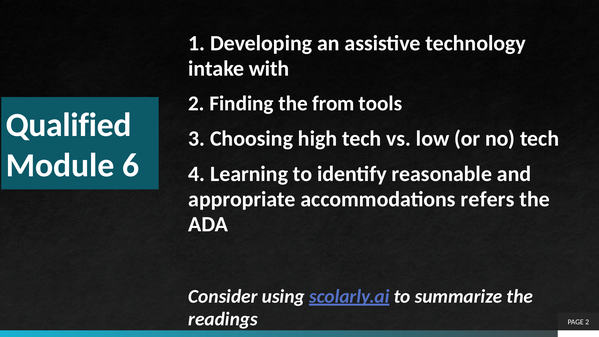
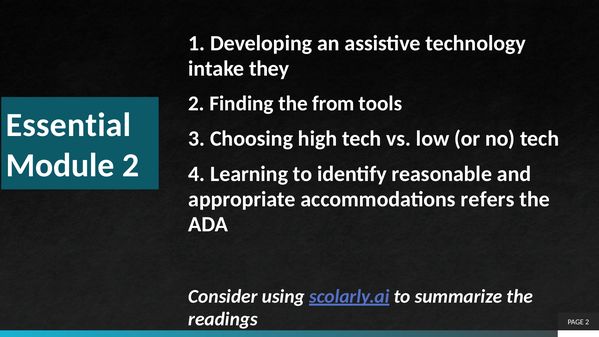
with: with -> they (269, 69)
Qualified: Qualified -> Essential (68, 125)
Module 6: 6 -> 2 (131, 165)
